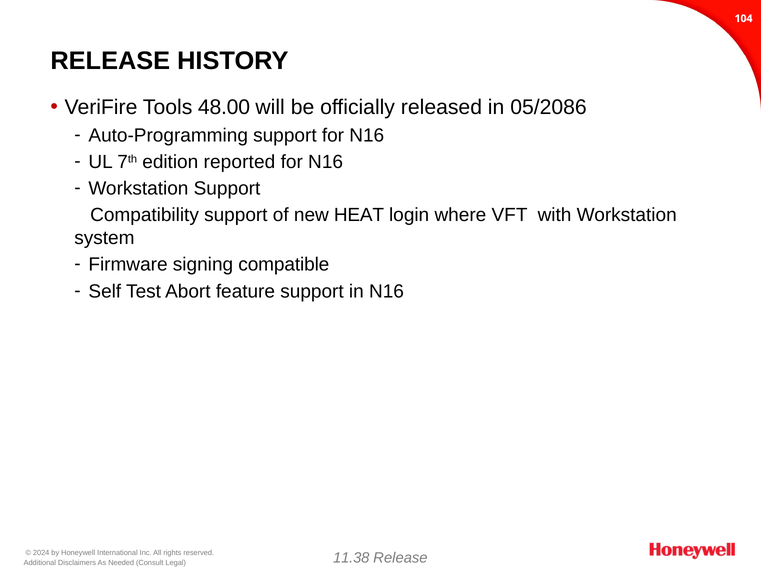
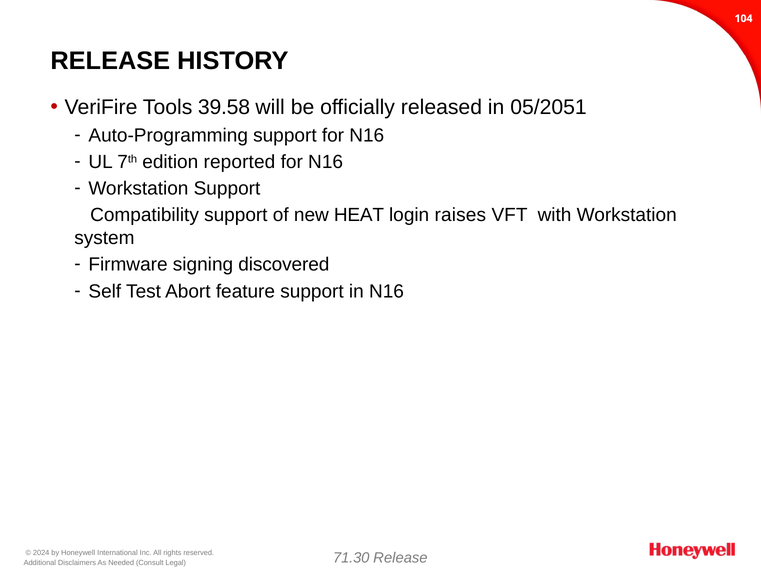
48.00: 48.00 -> 39.58 (224, 107)
05/2086: 05/2086 -> 05/2051 (548, 107)
where: where -> raises (460, 215)
compatible: compatible -> discovered (284, 265)
11.38: 11.38 -> 71.30 (351, 558)
